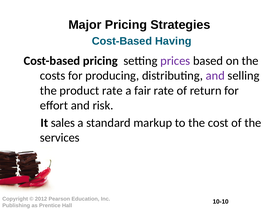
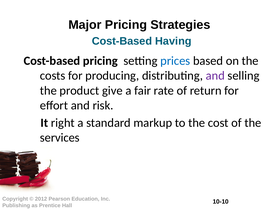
prices colour: purple -> blue (175, 61)
product rate: rate -> give (112, 91)
sales: sales -> right (63, 123)
